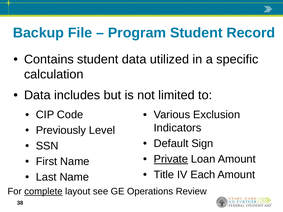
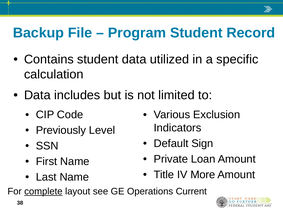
Private underline: present -> none (171, 159)
Each: Each -> More (203, 175)
Review: Review -> Current (191, 192)
